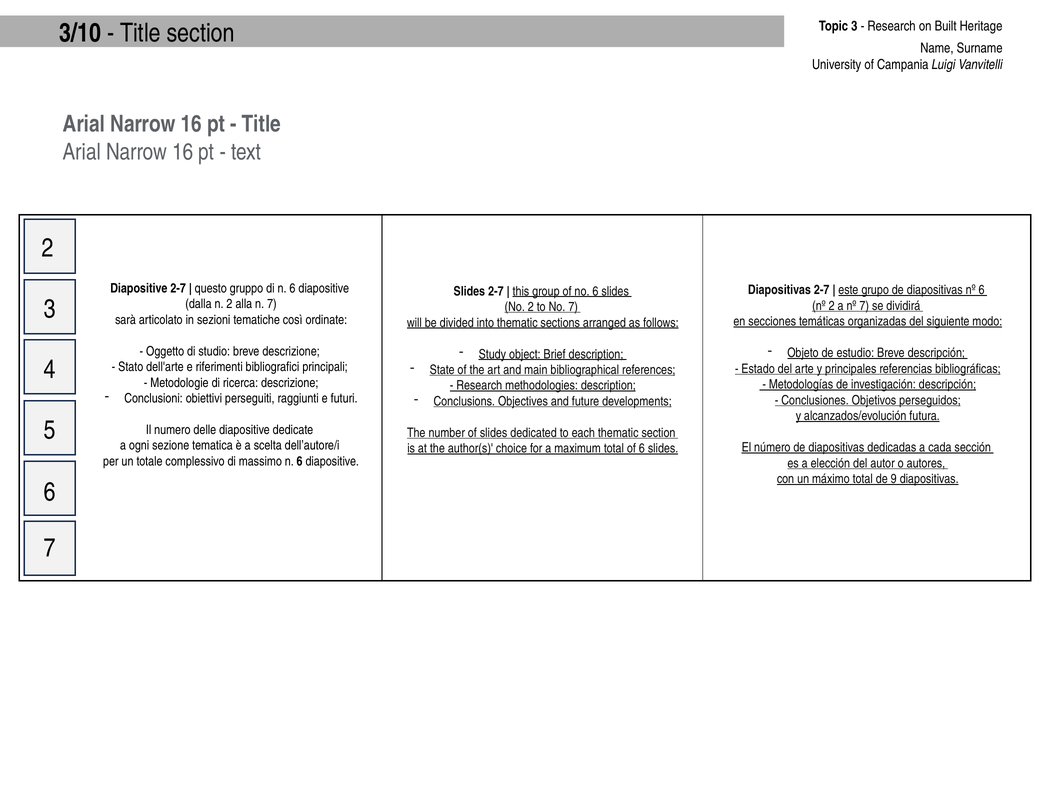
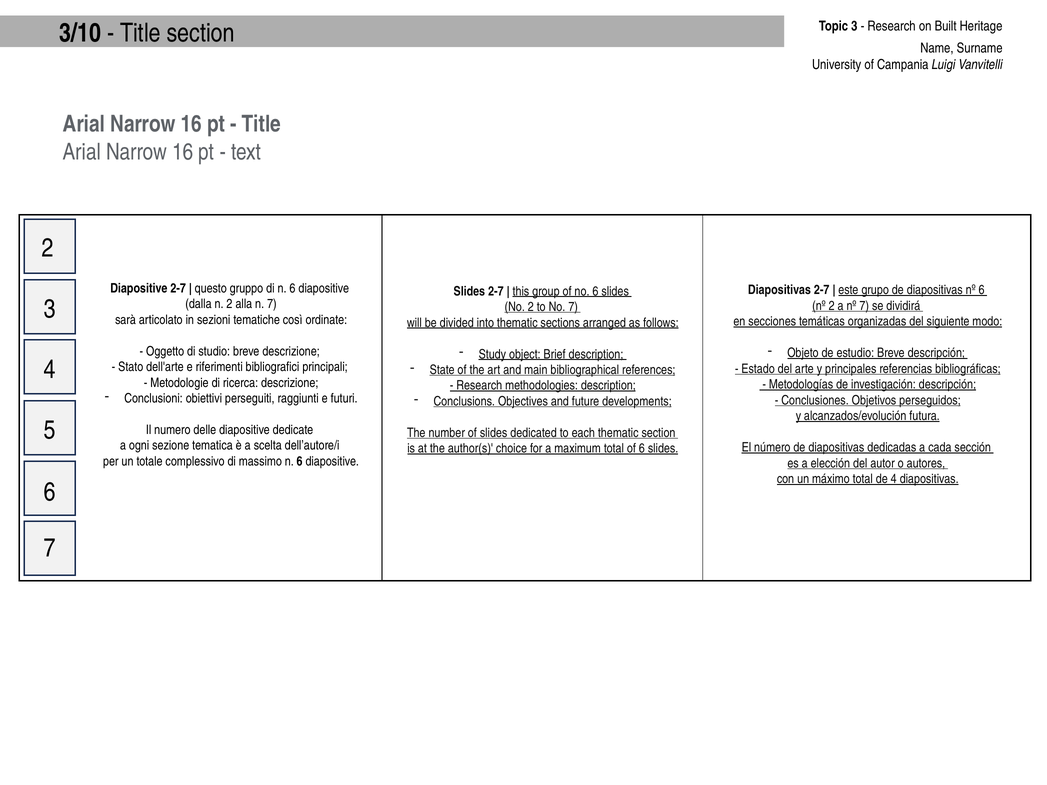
de 9: 9 -> 4 (894, 479)
